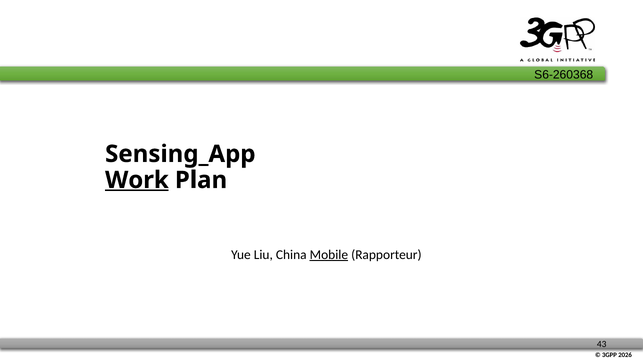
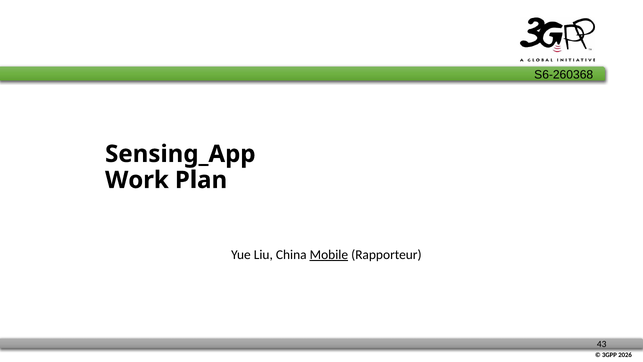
Work underline: present -> none (137, 180)
